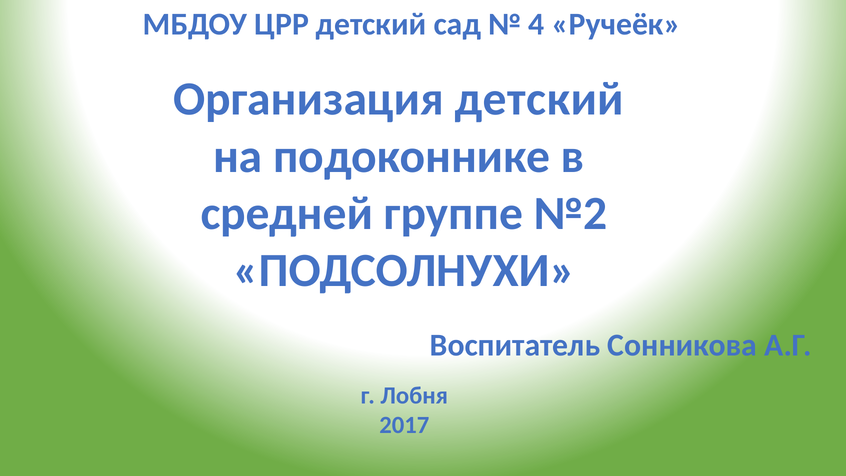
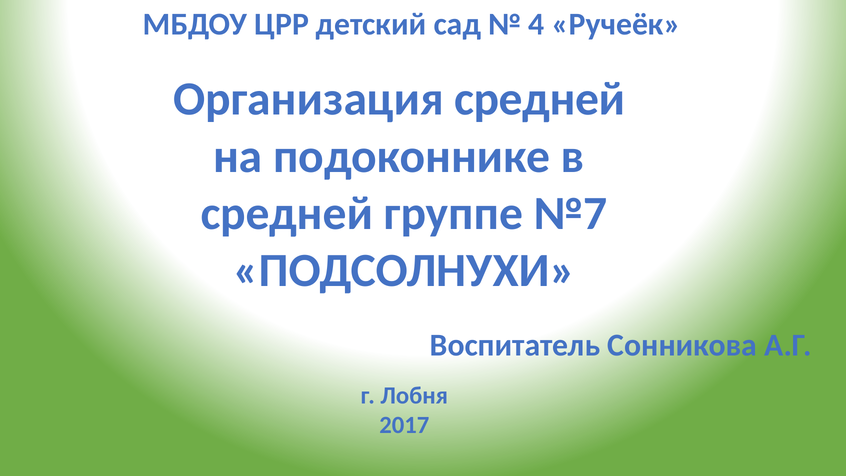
Организация детский: детский -> средней (540, 99)
№2: №2 -> №7 (571, 213)
